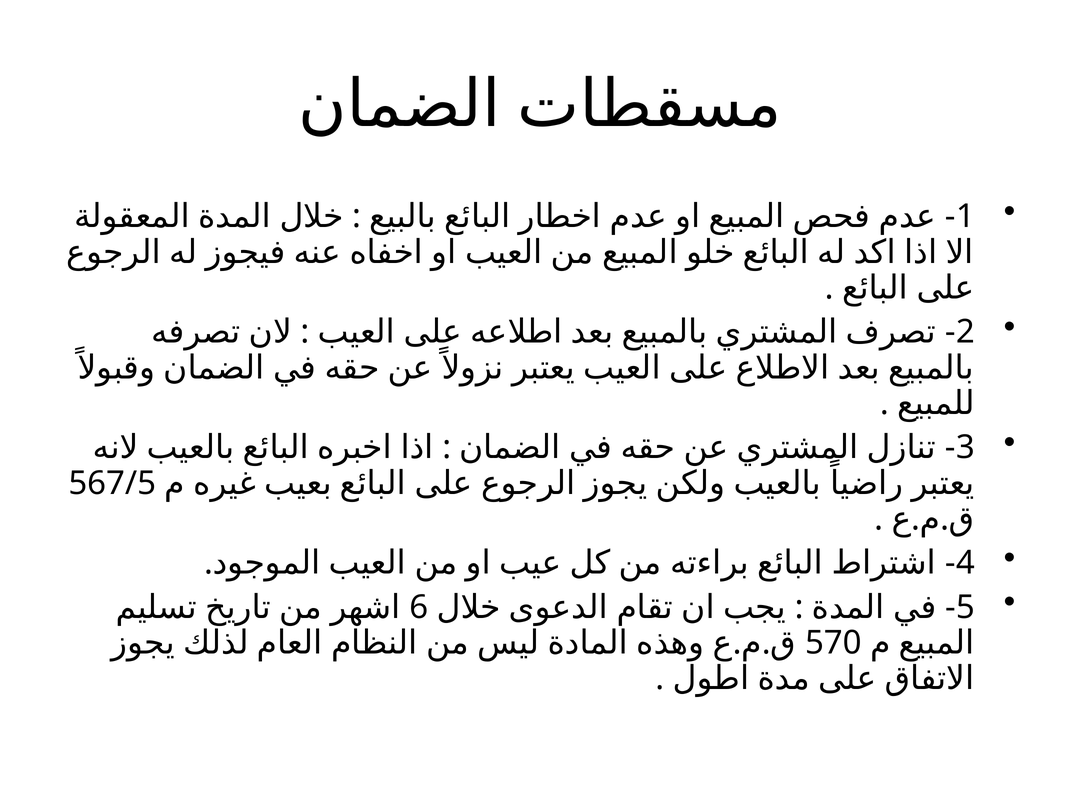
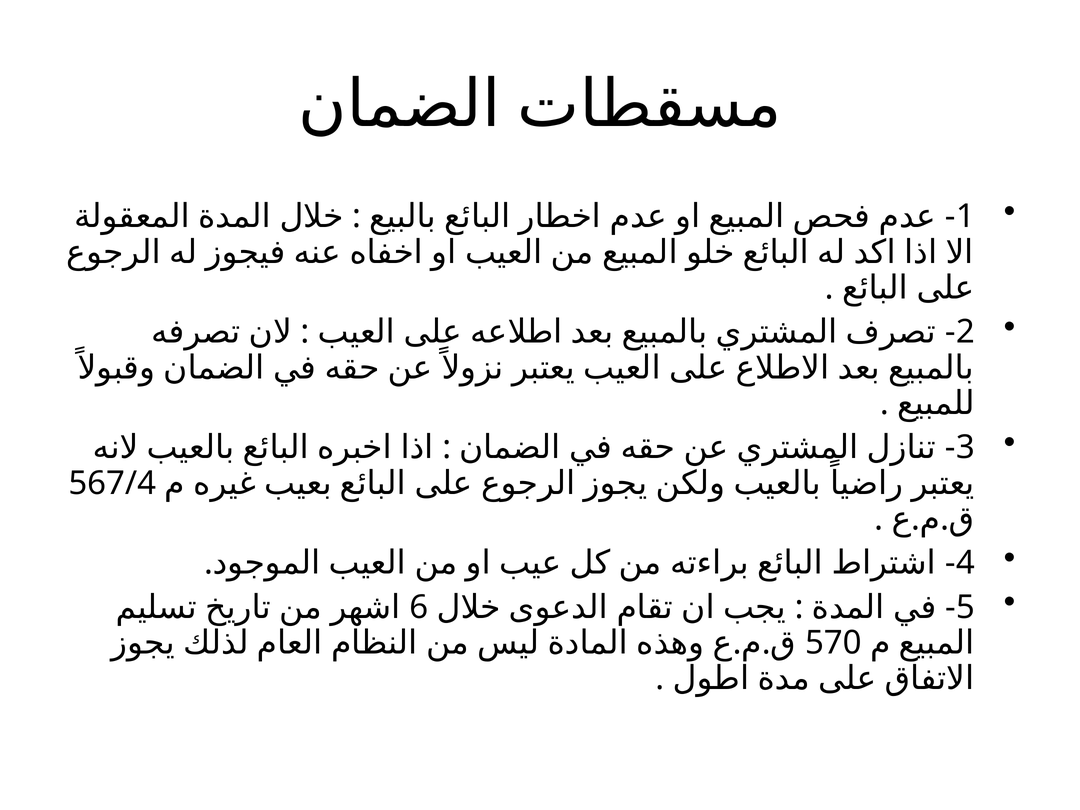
567/5: 567/5 -> 567/4 (112, 483)
